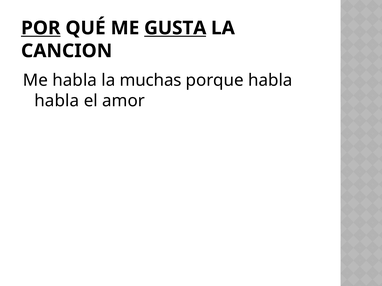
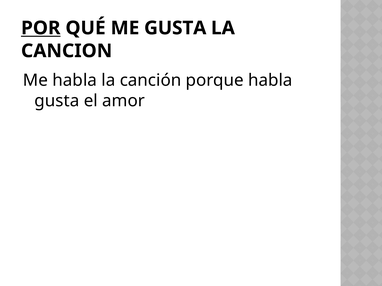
GUSTA underline: present -> none (175, 28)
muchas: muchas -> canción (151, 81)
habla: habla -> gusta (57, 101)
